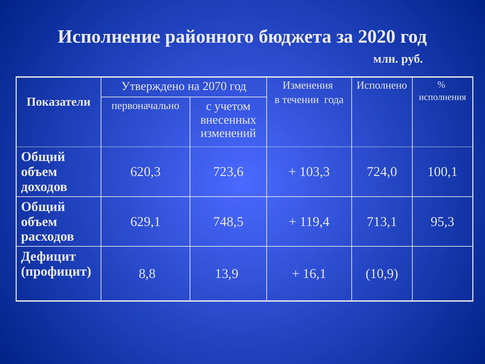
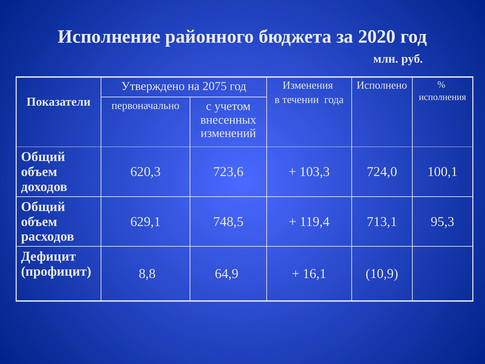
2070: 2070 -> 2075 (215, 86)
13,9: 13,9 -> 64,9 (227, 274)
